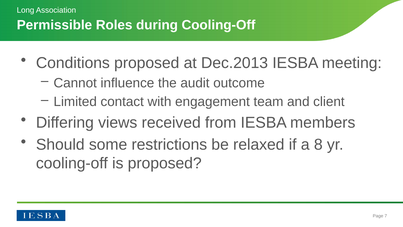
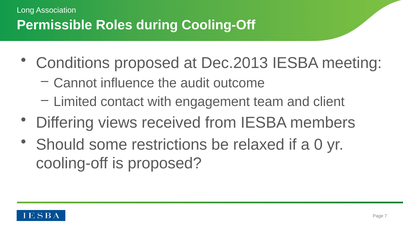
8: 8 -> 0 (318, 144)
